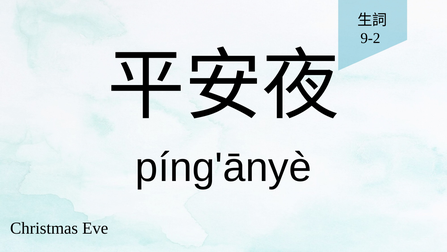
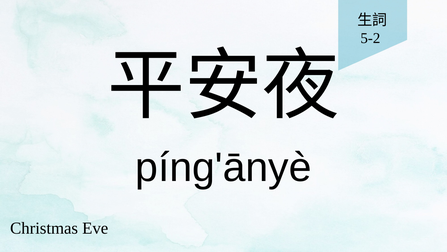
9-2: 9-2 -> 5-2 (370, 38)
